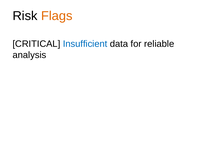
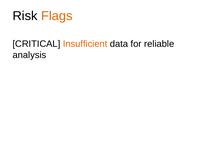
Insufficient colour: blue -> orange (85, 44)
